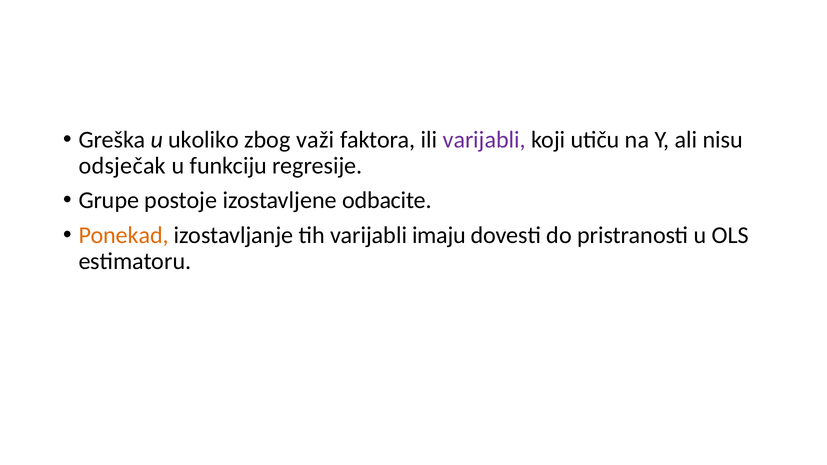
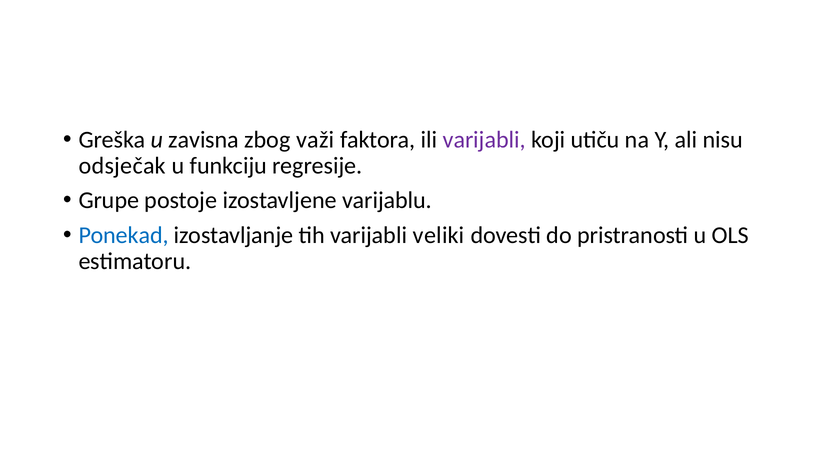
ukoliko: ukoliko -> zavisna (204, 140)
odbacite: odbacite -> varijablu (387, 201)
Ponekad colour: orange -> blue (124, 235)
imaju: imaju -> veliki (439, 235)
